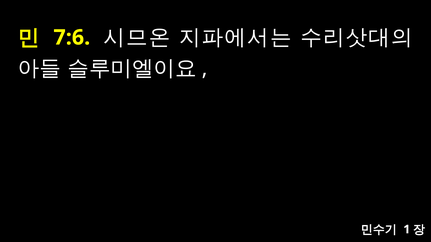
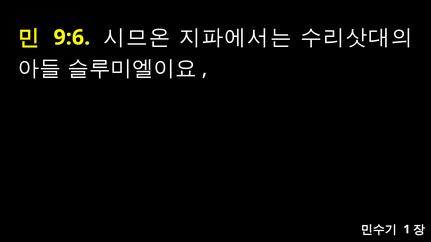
7:6: 7:6 -> 9:6 (72, 38)
